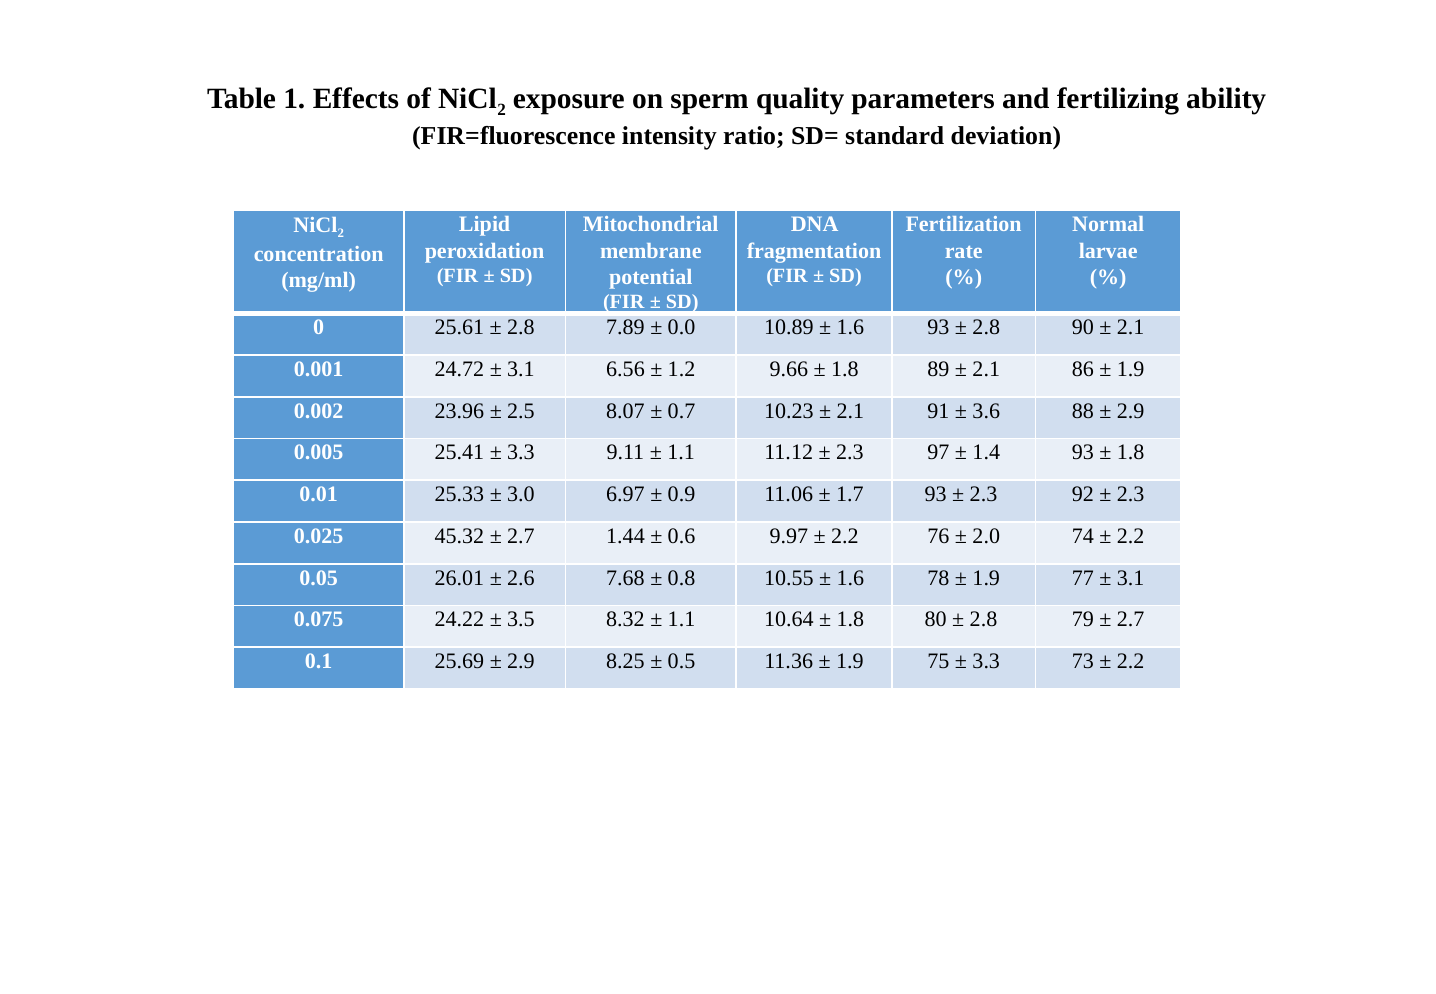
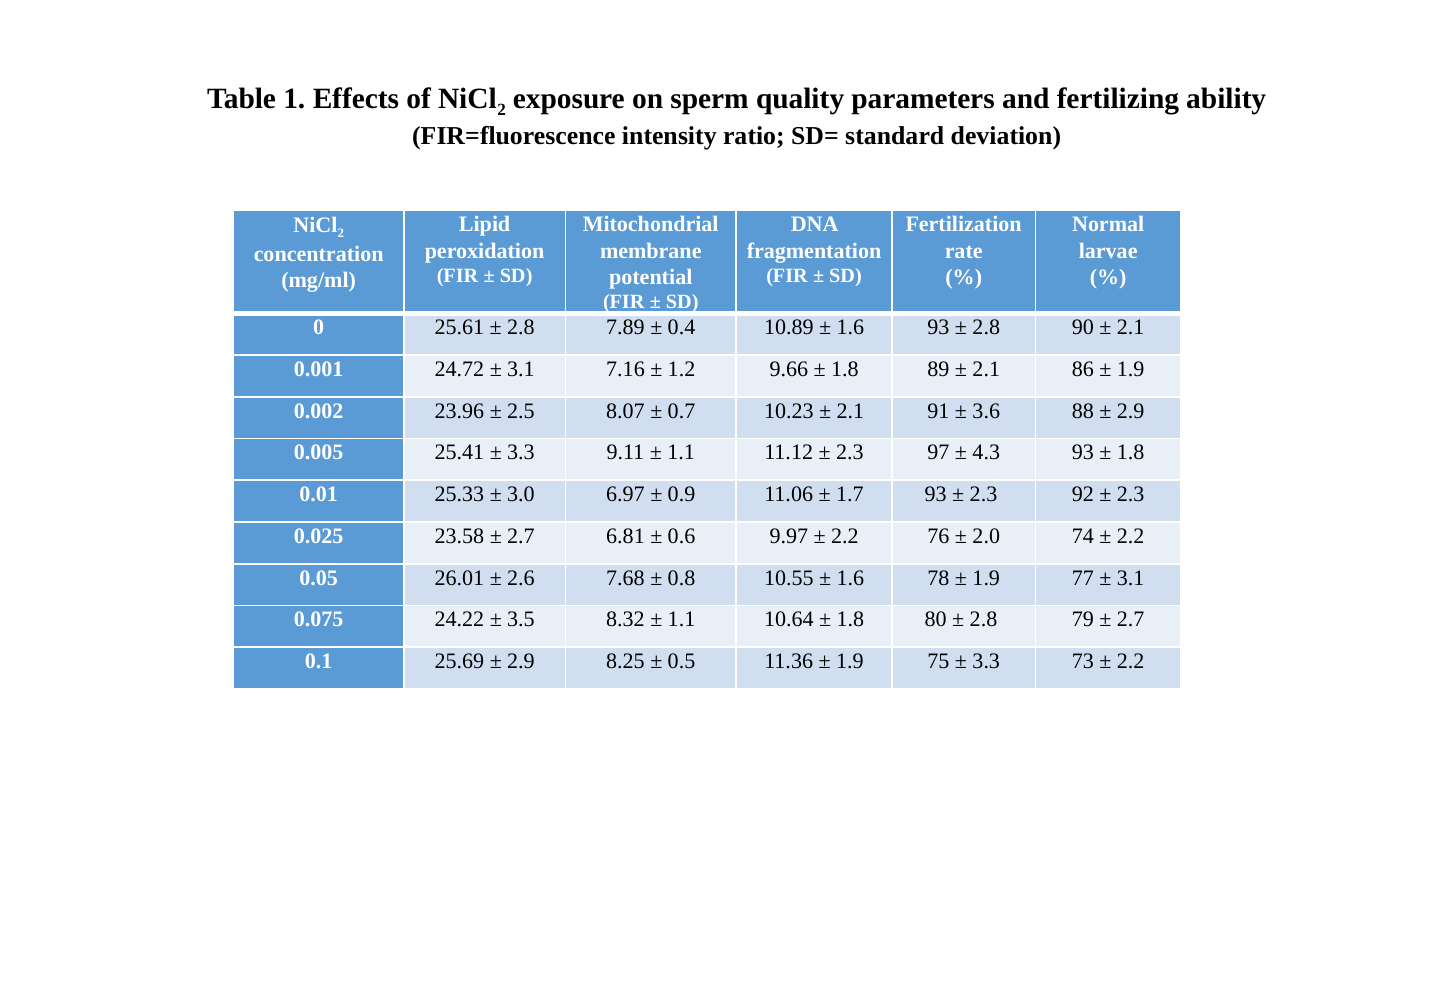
0.0: 0.0 -> 0.4 (682, 327)
6.56: 6.56 -> 7.16 (625, 369)
1.4: 1.4 -> 4.3 (986, 453)
45.32: 45.32 -> 23.58 (459, 536)
1.44: 1.44 -> 6.81 (625, 536)
